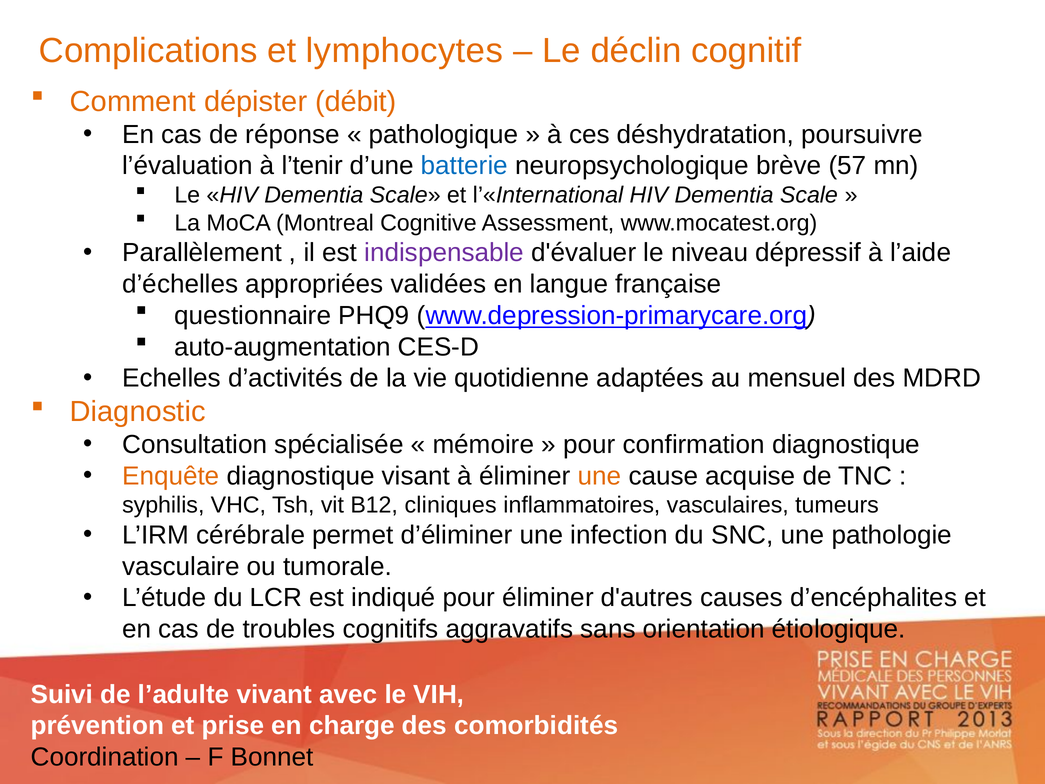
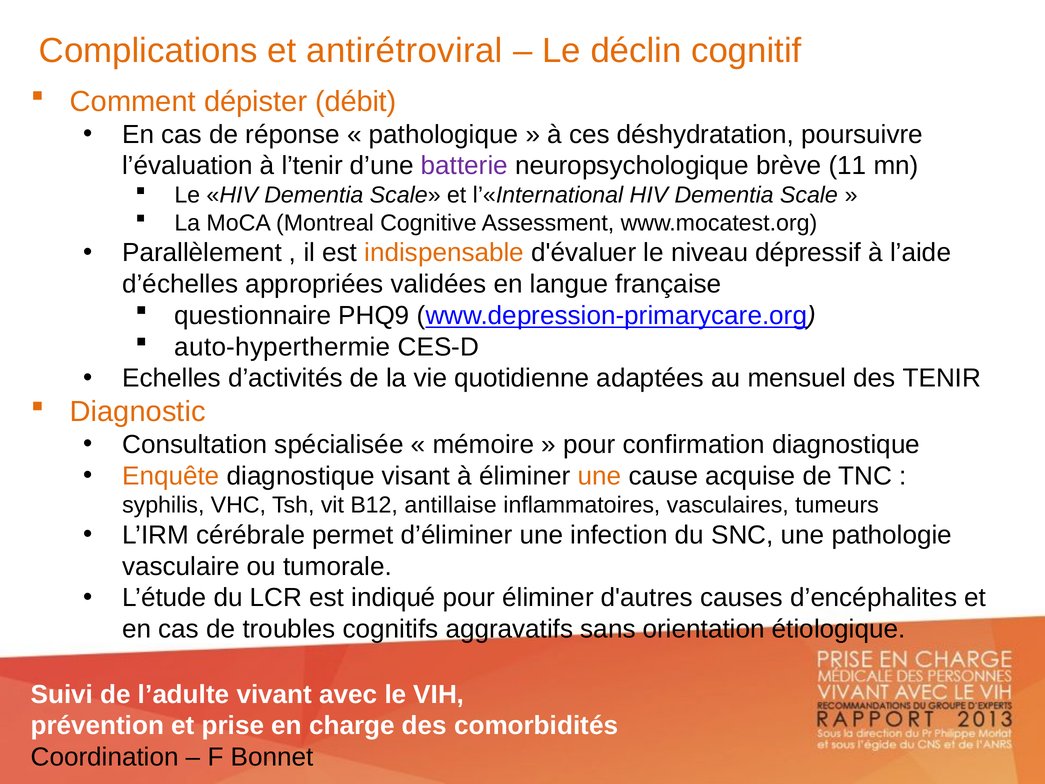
lymphocytes: lymphocytes -> antirétroviral (404, 51)
batterie colour: blue -> purple (464, 166)
57: 57 -> 11 (848, 166)
indispensable colour: purple -> orange (444, 253)
auto-augmentation: auto-augmentation -> auto-hyperthermie (282, 347)
MDRD: MDRD -> TENIR (942, 378)
cliniques: cliniques -> antillaise (451, 505)
